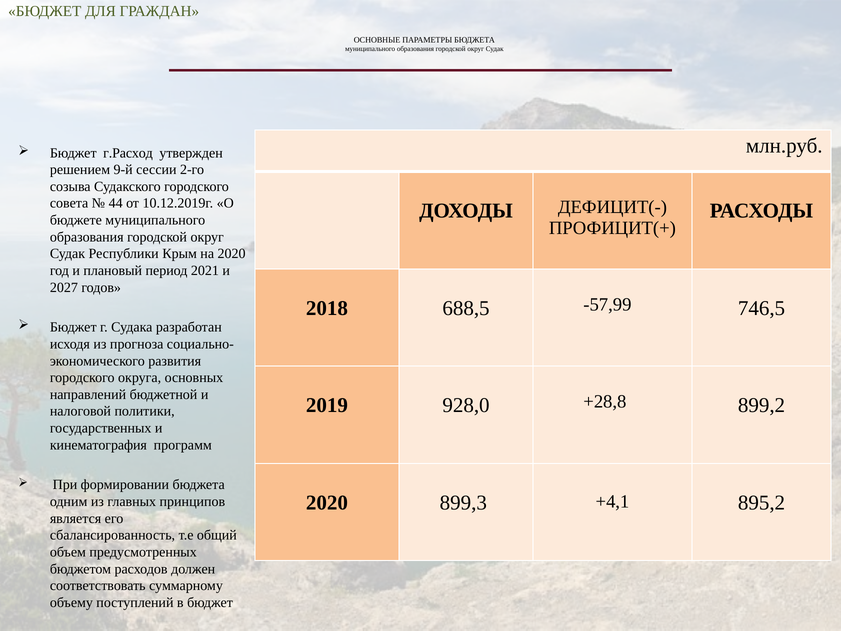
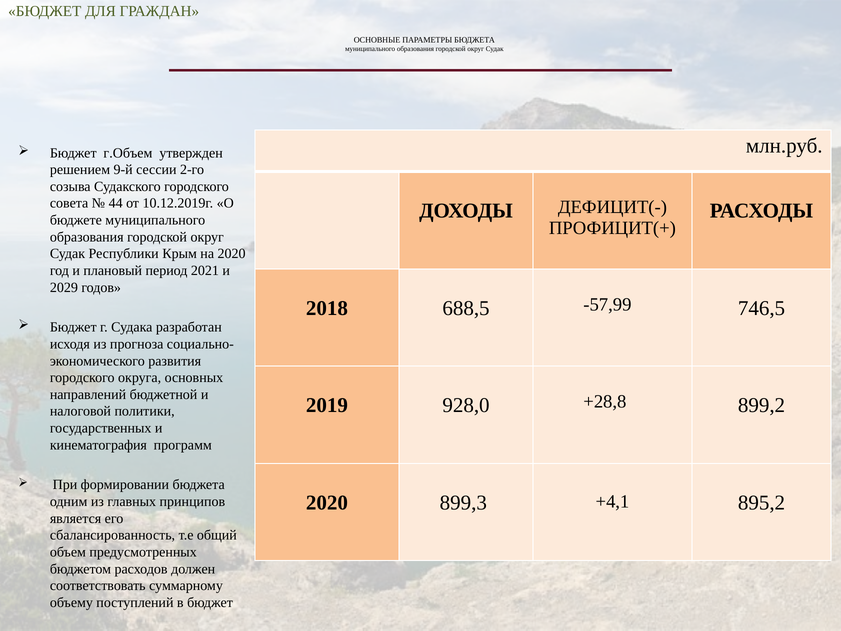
г.Расход: г.Расход -> г.Объем (128, 153)
2027: 2027 -> 2029 (64, 287)
